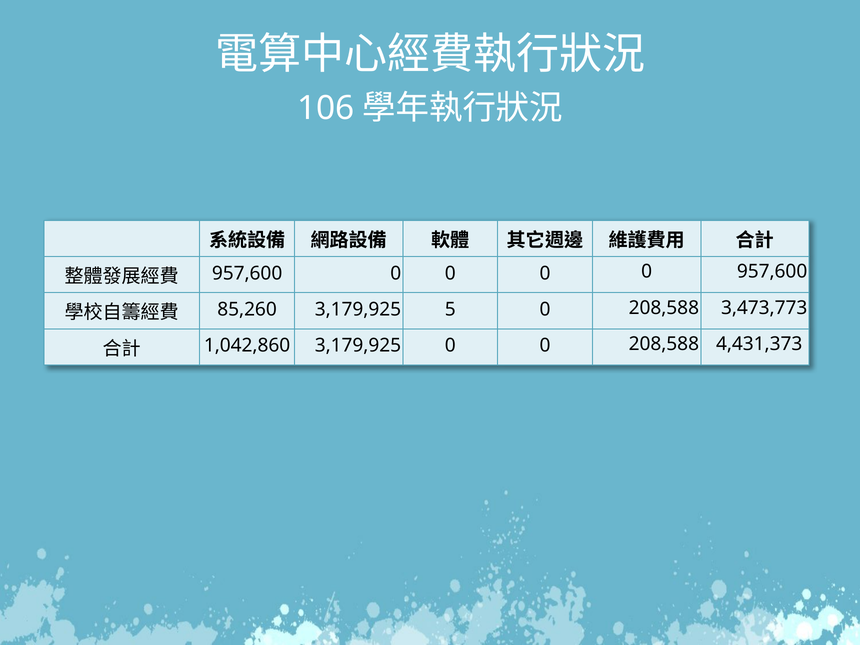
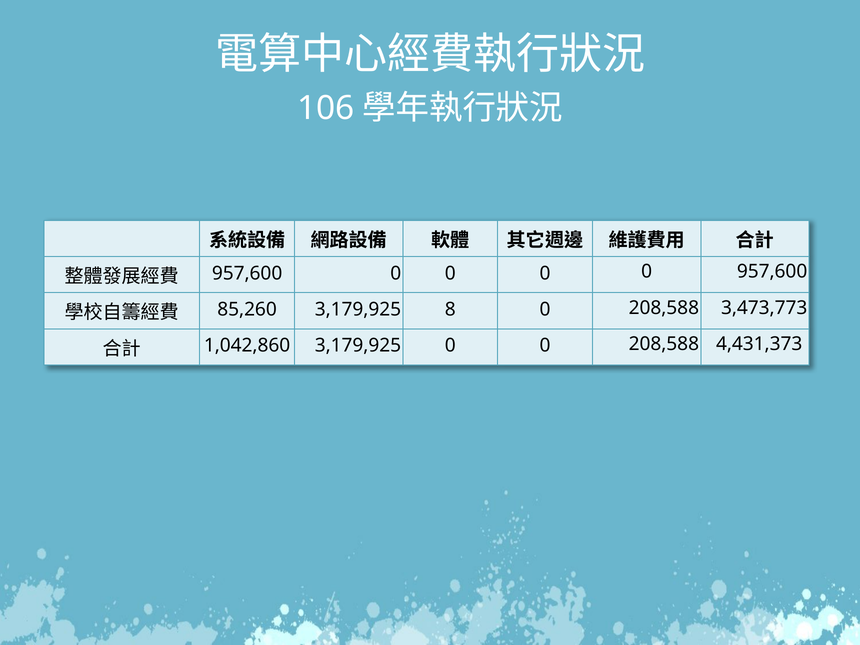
5: 5 -> 8 (450, 310)
